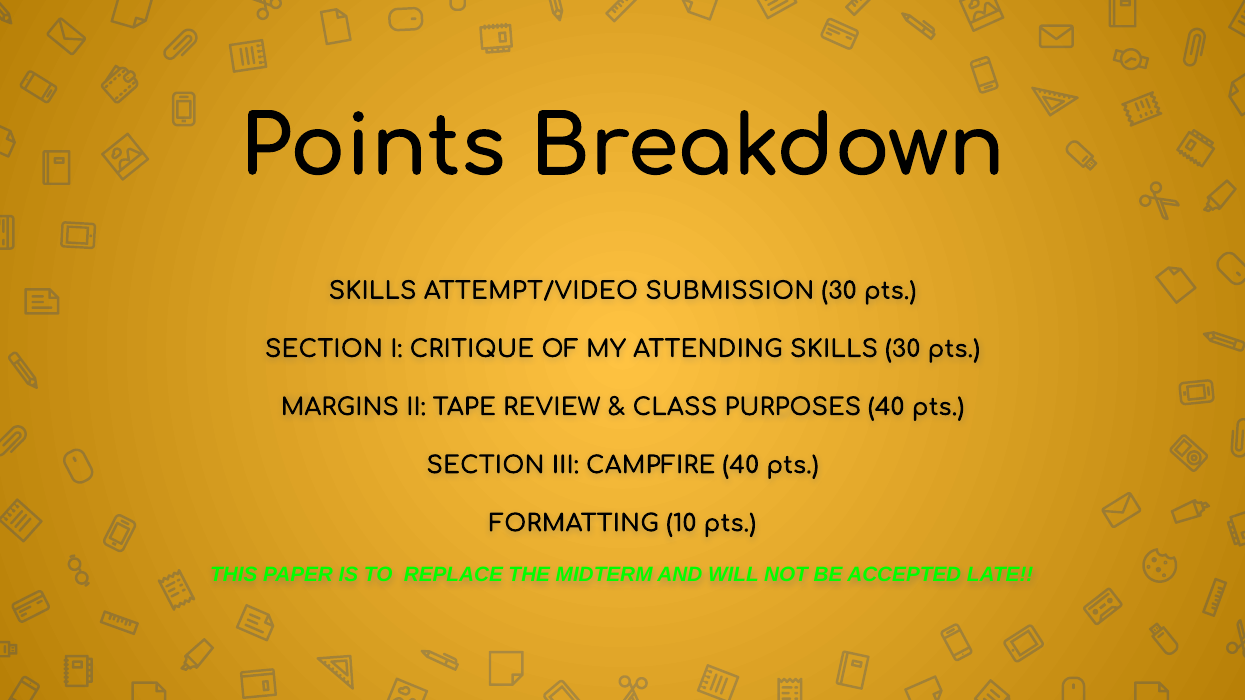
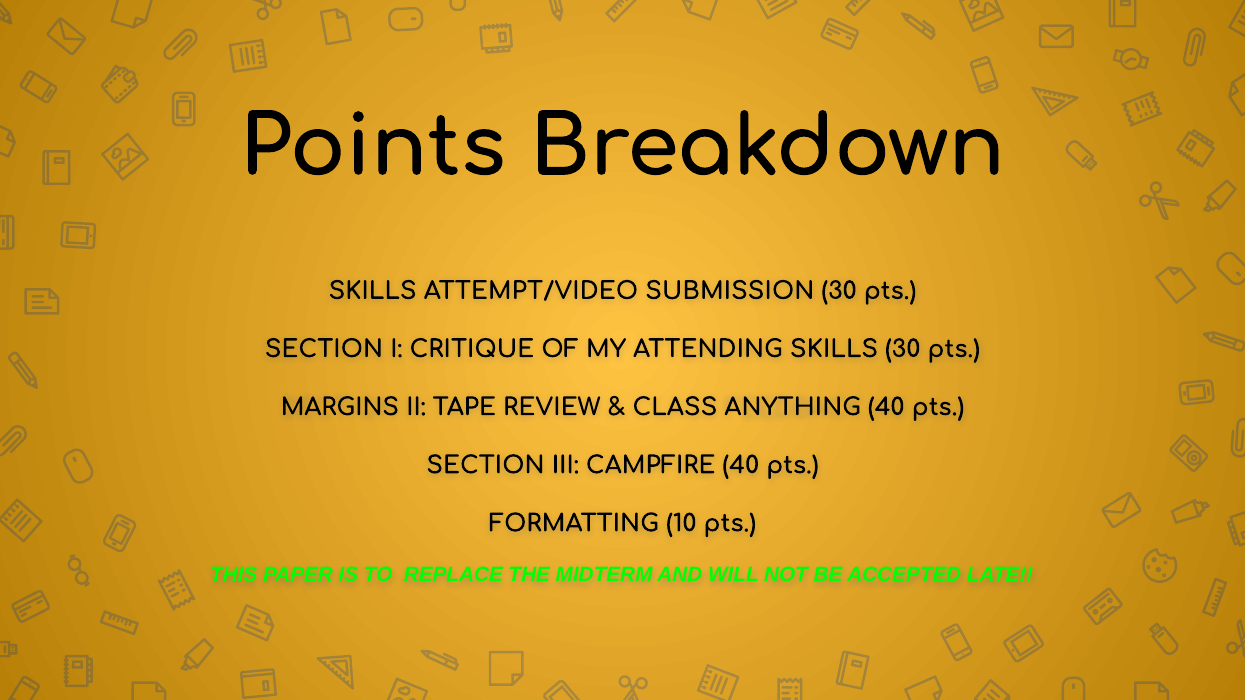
PURPOSES: PURPOSES -> ANYTHING (793, 407)
